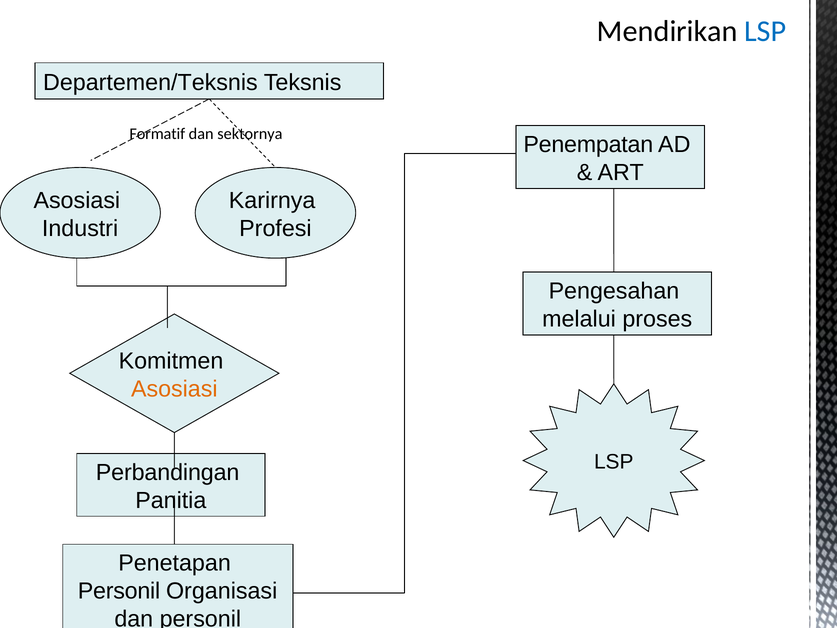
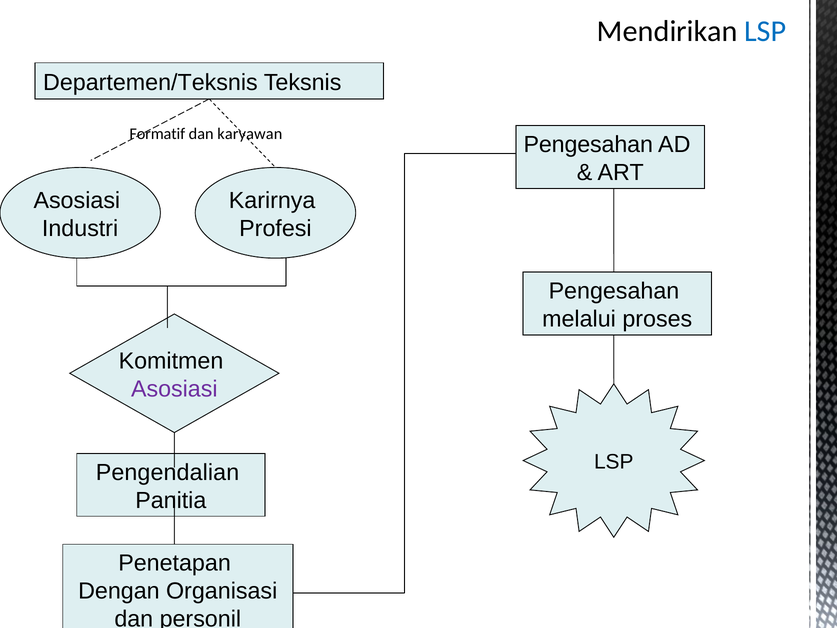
sektornya: sektornya -> karyawan (250, 134)
Penempatan: Penempatan -> Pengesahan (588, 145)
Asosiasi colour: orange -> purple (174, 389)
Perbandingan: Perbandingan -> Pengendalian (168, 472)
Personil: Personil -> Dengan (119, 591)
